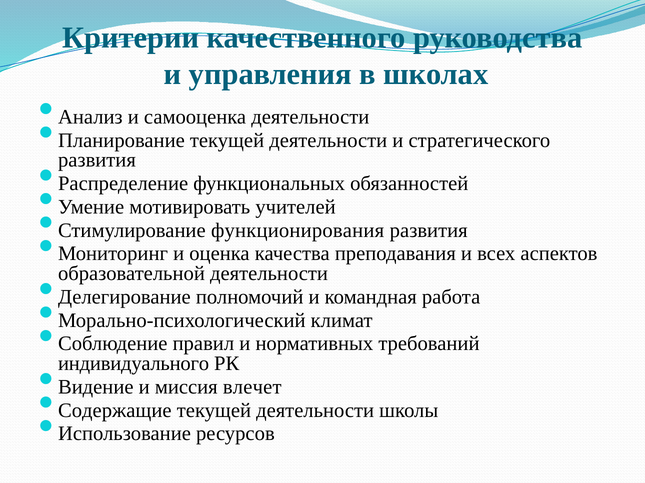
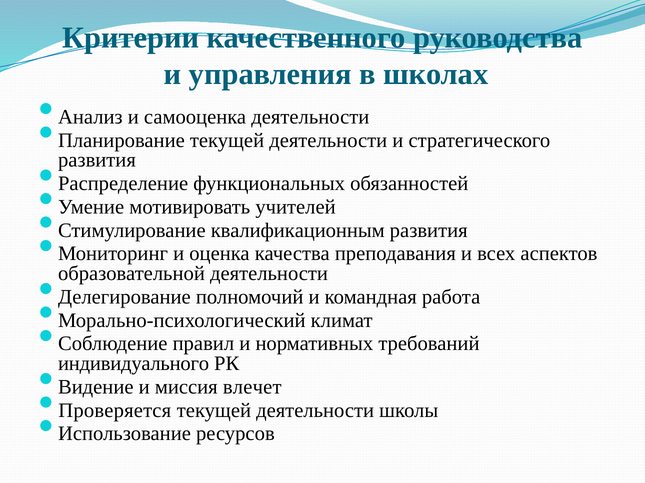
функционирования: функционирования -> квалификационным (298, 231)
Содержащие: Содержащие -> Проверяется (115, 411)
